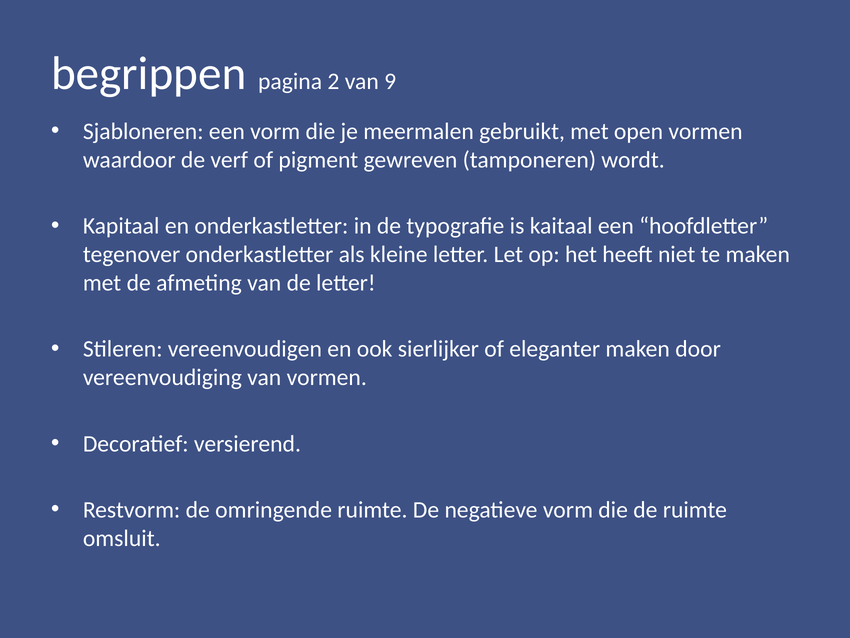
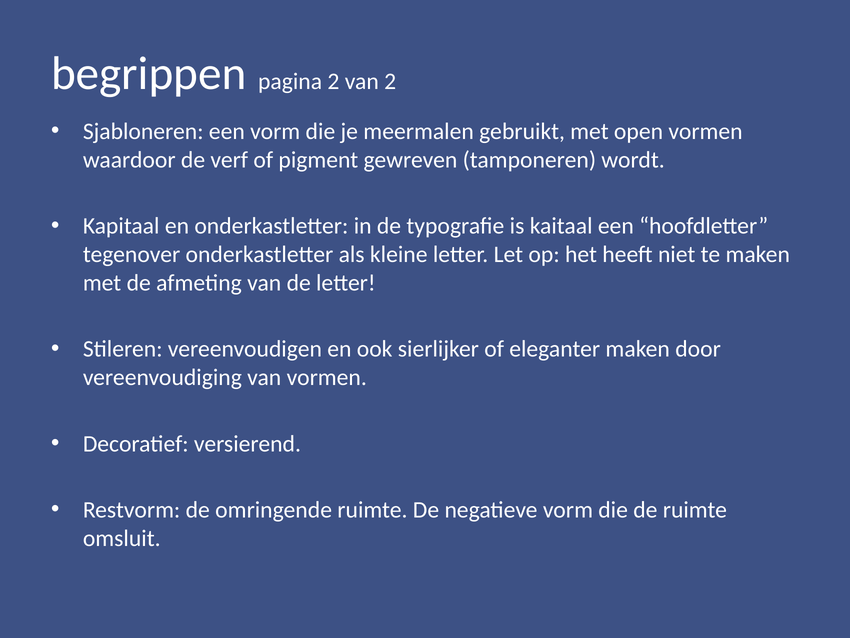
van 9: 9 -> 2 (390, 81)
